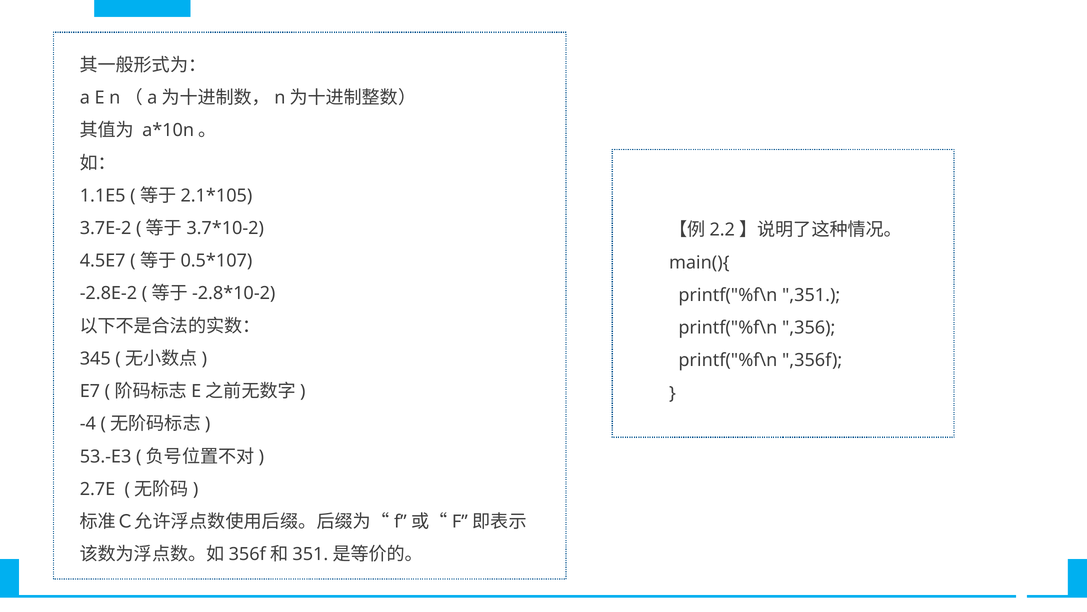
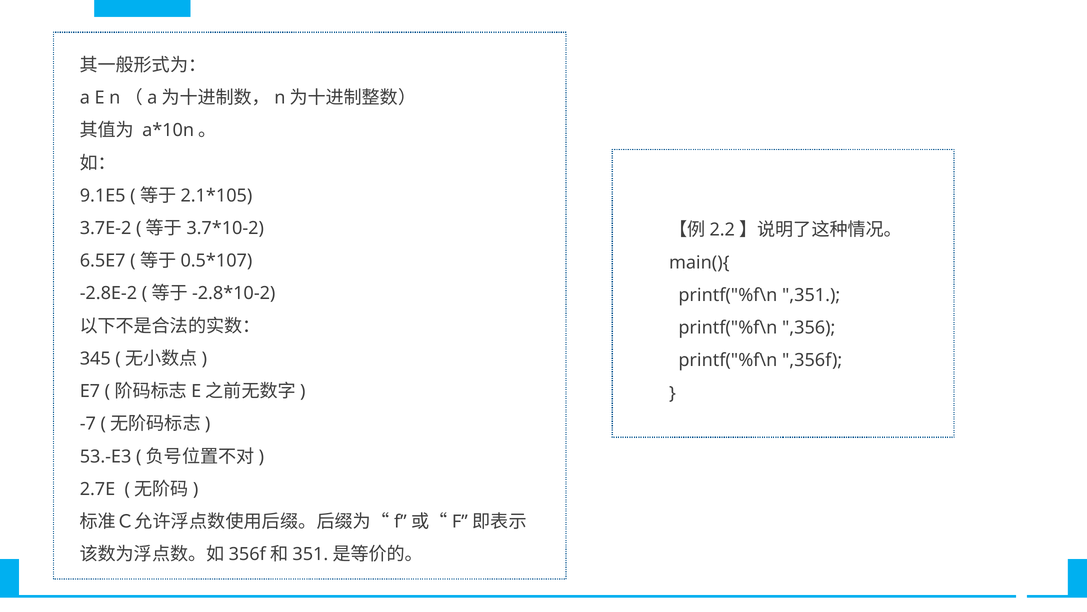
1.1E5: 1.1E5 -> 9.1E5 (103, 195)
4.5E7: 4.5E7 -> 6.5E7 (103, 261)
-4: -4 -> -7 (88, 424)
